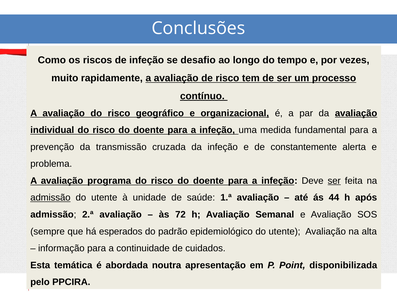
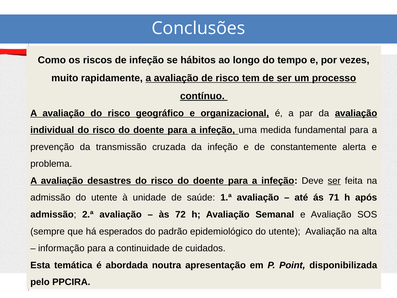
desafio: desafio -> hábitos (198, 60)
programa: programa -> desastres (109, 181)
admissão underline: present -> none (50, 197)
44: 44 -> 71 (334, 197)
